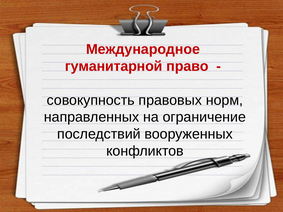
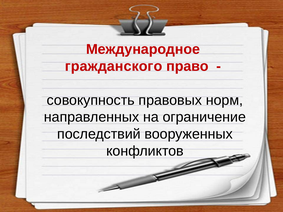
гуманитарной: гуманитарной -> гражданского (114, 66)
